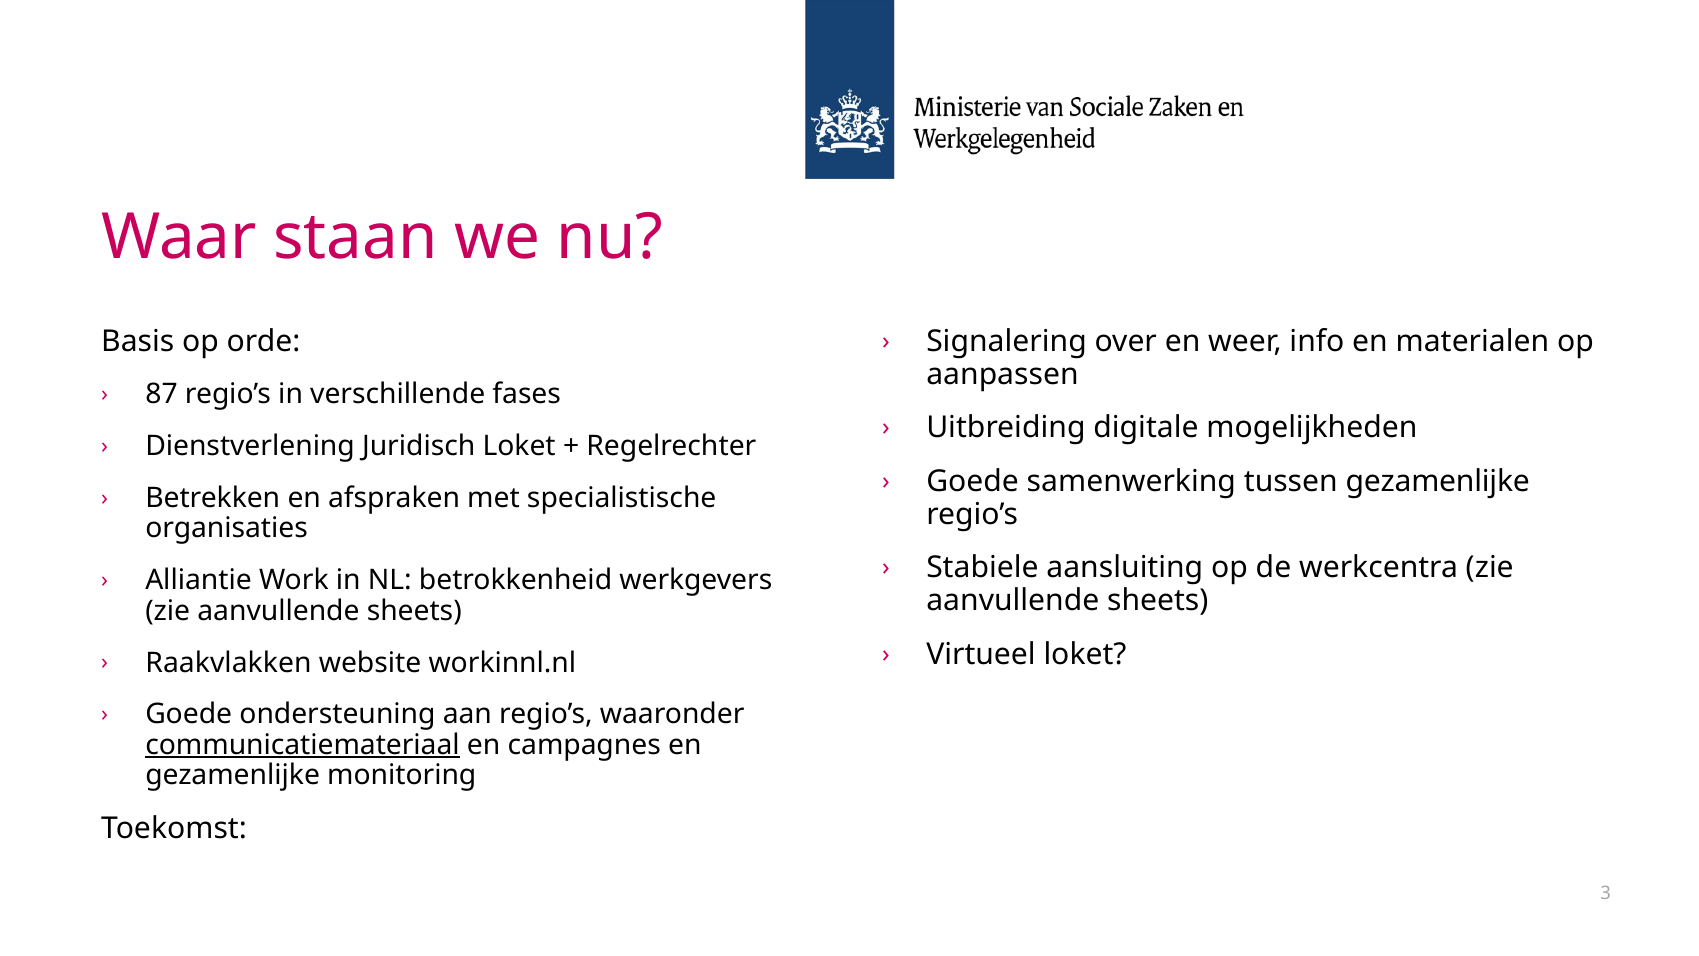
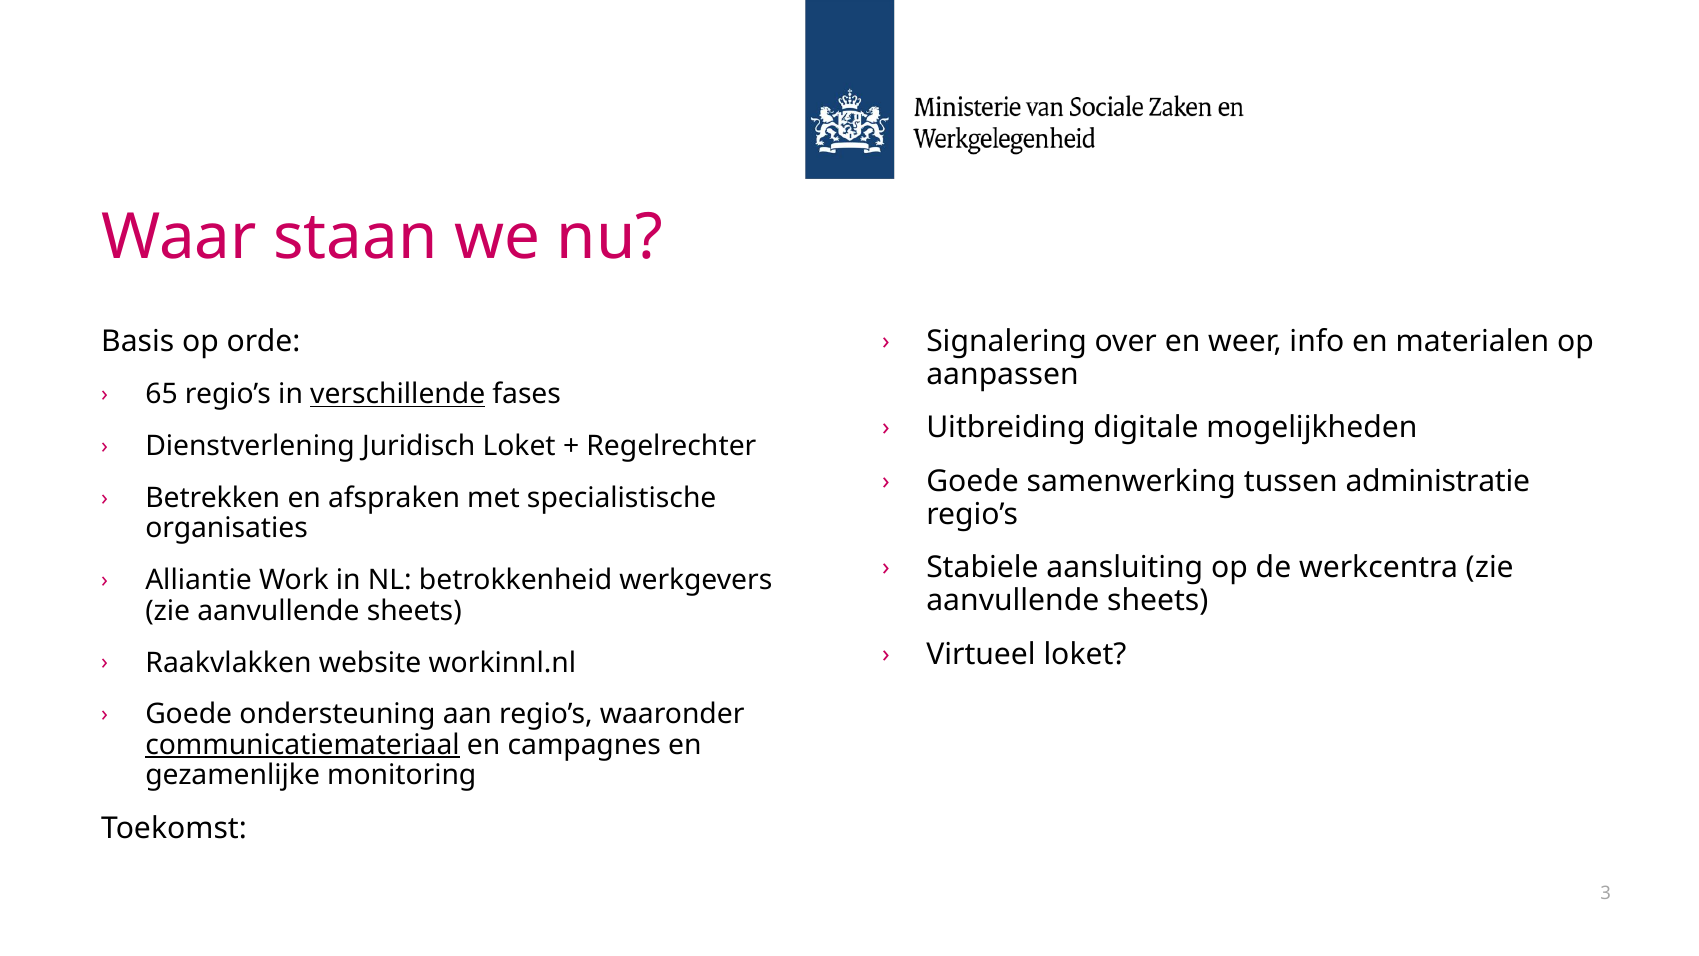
87: 87 -> 65 (162, 394)
verschillende underline: none -> present (398, 394)
tussen gezamenlijke: gezamenlijke -> administratie (1438, 481)
